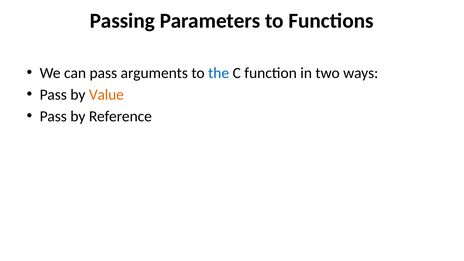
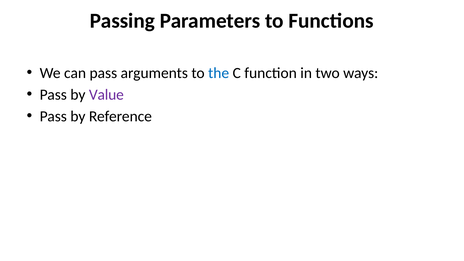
Value colour: orange -> purple (106, 95)
